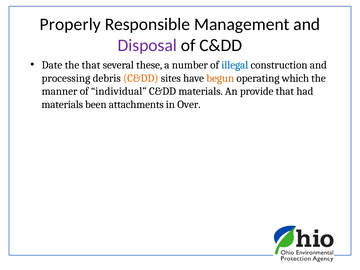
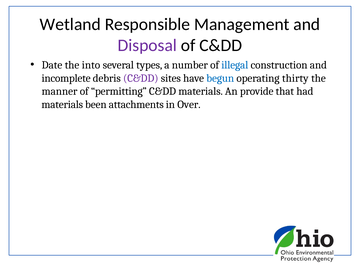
Properly: Properly -> Wetland (70, 24)
the that: that -> into (91, 65)
these: these -> types (149, 65)
processing: processing -> incomplete (66, 78)
C&DD colour: orange -> purple (141, 78)
begun colour: orange -> blue (220, 78)
which: which -> thirty (295, 78)
individual: individual -> permitting (119, 91)
